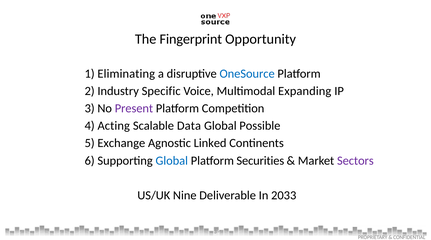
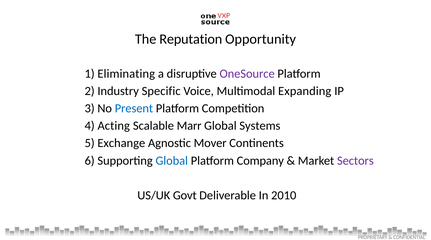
Fingerprint: Fingerprint -> Reputation (191, 39)
OneSource colour: blue -> purple (247, 73)
Present colour: purple -> blue (134, 108)
Data: Data -> Marr (189, 125)
Possible: Possible -> Systems (260, 125)
Linked: Linked -> Mover (210, 143)
Securities: Securities -> Company (260, 160)
Nine: Nine -> Govt (185, 195)
2033: 2033 -> 2010 (284, 195)
